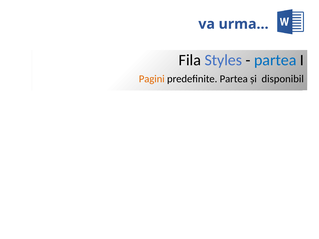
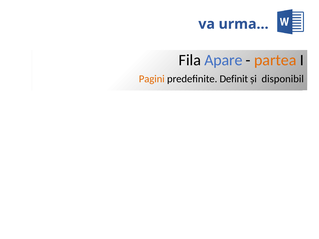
Styles: Styles -> Apare (223, 60)
partea colour: blue -> orange (275, 60)
predefinite Partea: Partea -> Definit (234, 79)
